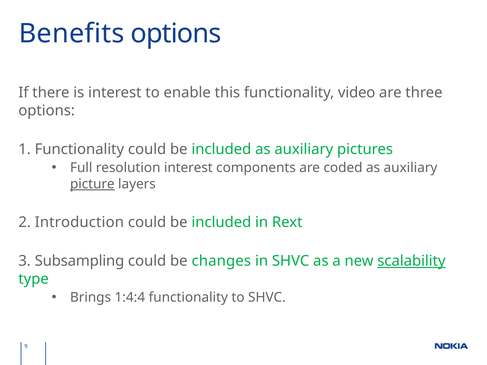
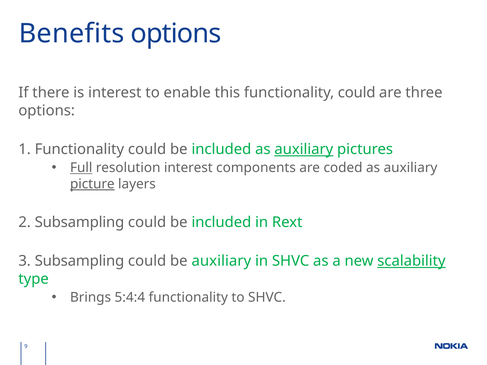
this functionality video: video -> could (357, 93)
auxiliary underline: none -> present (304, 149)
Full underline: none -> present (81, 168)
2 Introduction: Introduction -> Subsampling (79, 222)
be changes: changes -> auxiliary (221, 261)
1:4:4: 1:4:4 -> 5:4:4 (130, 298)
